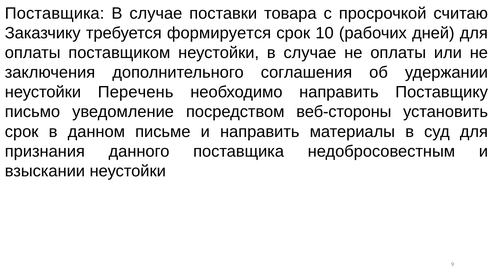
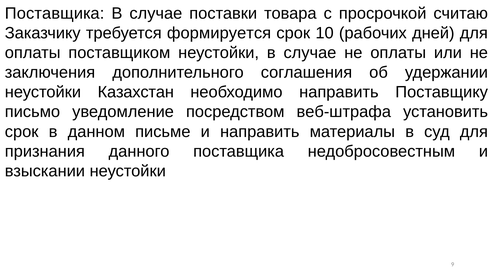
Перечень: Перечень -> Казахстан (136, 92)
веб-стороны: веб-стороны -> веб-штрафа (344, 112)
